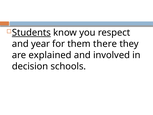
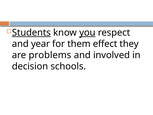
you underline: none -> present (87, 33)
there: there -> effect (105, 44)
explained: explained -> problems (50, 55)
